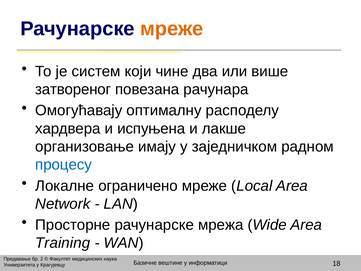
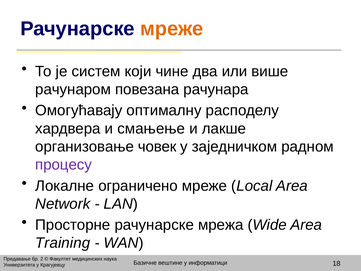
затвореног: затвореног -> рачунаром (73, 89)
испуњена: испуњена -> смањење (151, 128)
имају: имају -> човек (157, 147)
процесу colour: blue -> purple (64, 165)
